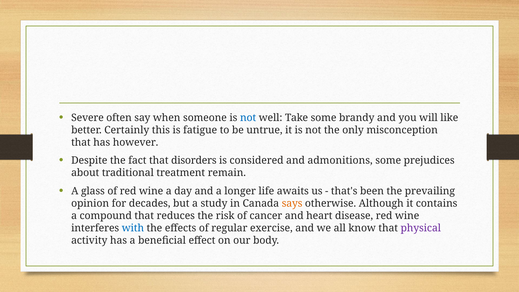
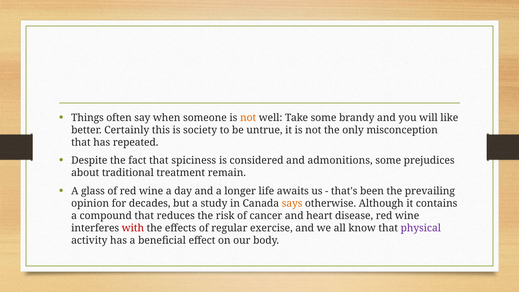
Severe: Severe -> Things (87, 118)
not colour: blue -> orange (248, 118)
fatigue: fatigue -> society (200, 130)
however: however -> repeated (136, 142)
disorders: disorders -> spiciness (194, 160)
with colour: blue -> red (133, 228)
